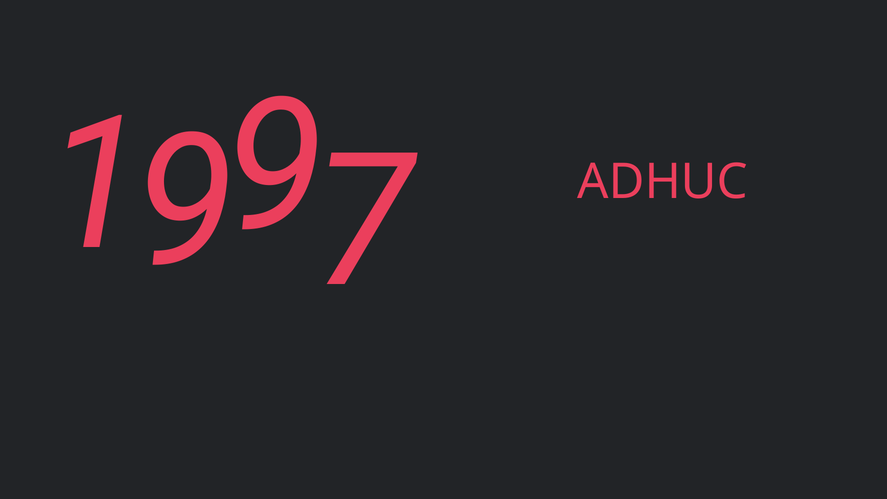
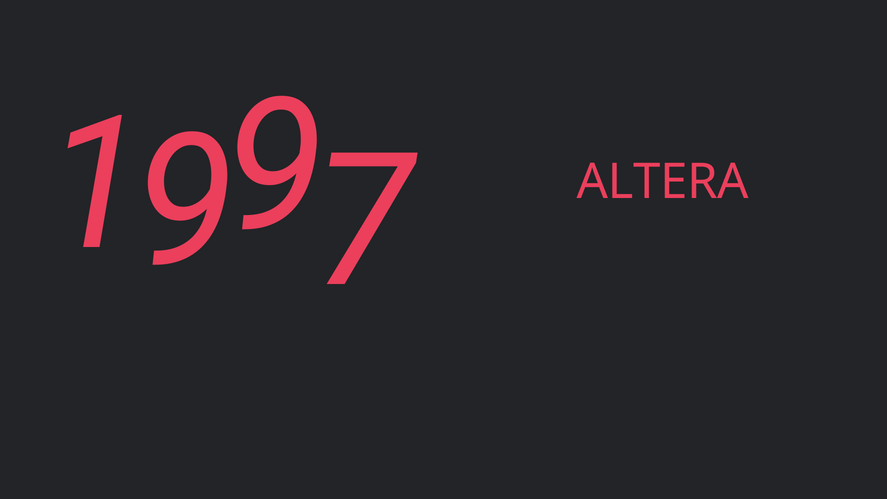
ADHUC: ADHUC -> ALTERA (663, 182)
